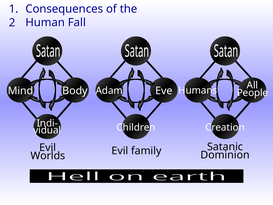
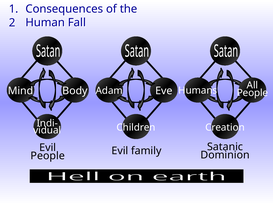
Worlds: Worlds -> People (48, 156)
